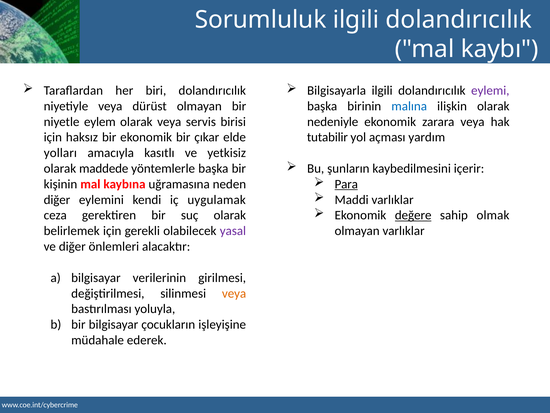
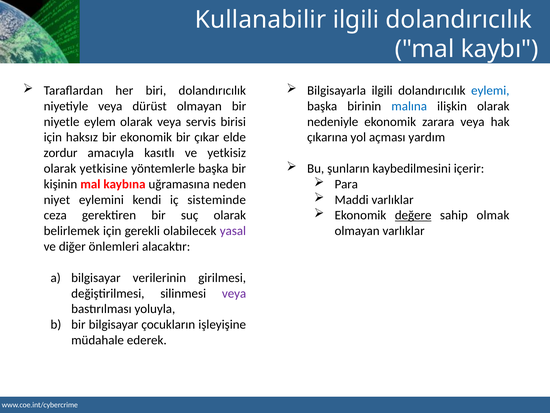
Sorumluluk: Sorumluluk -> Kullanabilir (260, 20)
eylemi colour: purple -> blue (490, 90)
tutabilir: tutabilir -> çıkarına (327, 137)
yolları: yolları -> zordur (61, 153)
maddede: maddede -> yetkisine (104, 168)
Para underline: present -> none (346, 184)
diğer: diğer -> niyet (57, 200)
uygulamak: uygulamak -> sisteminde (217, 200)
veya colour: orange -> purple (234, 293)
